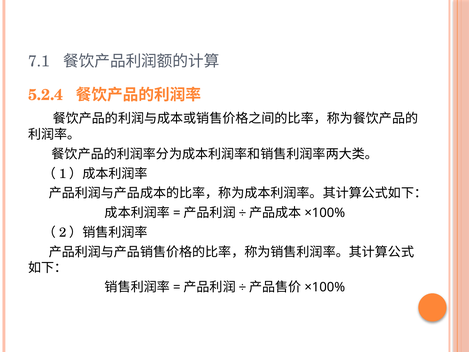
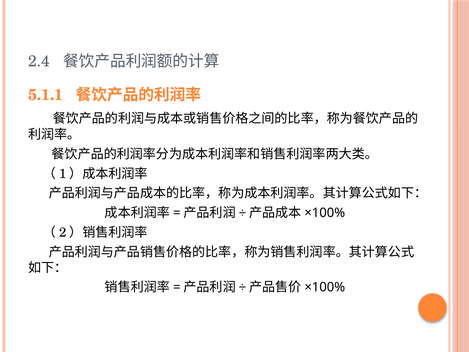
7.1: 7.1 -> 2.4 (39, 61)
5.2.4: 5.2.4 -> 5.1.1 (46, 95)
